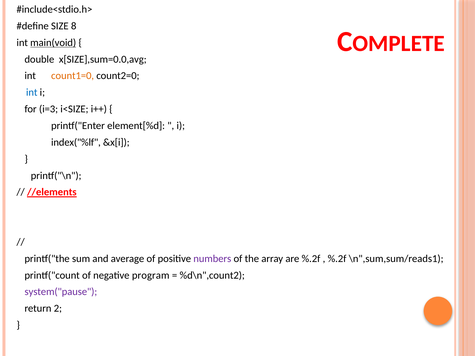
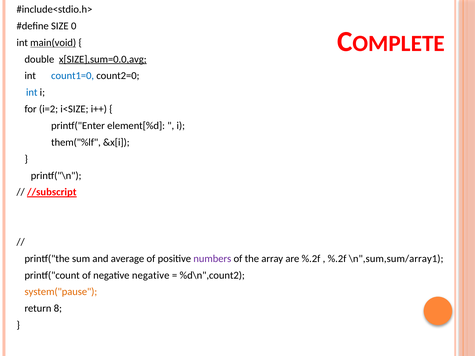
8: 8 -> 0 (74, 26)
x[SIZE],sum=0.0,avg underline: none -> present (103, 59)
count1=0 colour: orange -> blue (73, 76)
i=3: i=3 -> i=2 (49, 109)
index("%lf: index("%lf -> them("%lf (76, 142)
//elements: //elements -> //subscript (52, 192)
\n",sum,sum/reads1: \n",sum,sum/reads1 -> \n",sum,sum/array1 (396, 259)
negative program: program -> negative (151, 275)
system("pause colour: purple -> orange (61, 292)
2: 2 -> 8 (58, 309)
